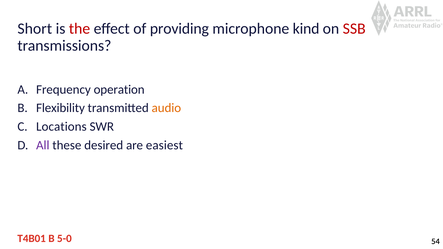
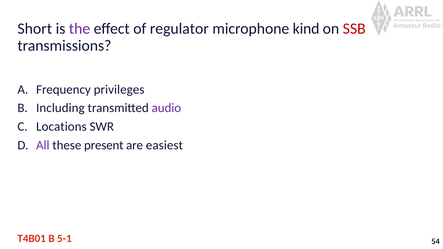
the colour: red -> purple (80, 29)
providing: providing -> regulator (179, 29)
operation: operation -> privileges (119, 89)
Flexibility: Flexibility -> Including (60, 108)
audio colour: orange -> purple (166, 108)
desired: desired -> present (104, 145)
5-0: 5-0 -> 5-1 (64, 239)
